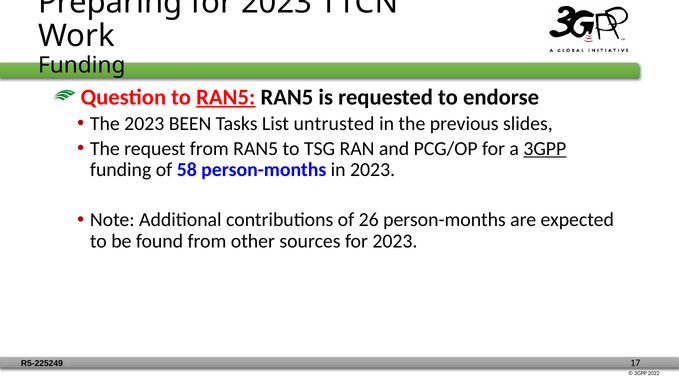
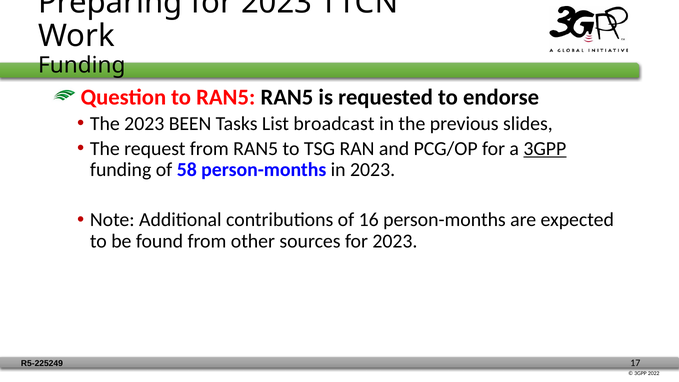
RAN5 underline: present -> none (226, 97)
untrusted: untrusted -> broadcast (334, 124)
26: 26 -> 16 (369, 220)
